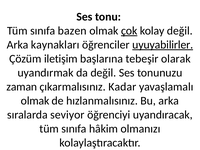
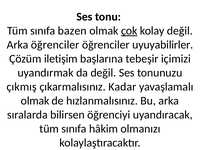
Arka kaynakları: kaynakları -> öğrenciler (55, 45)
uyuyabilirler underline: present -> none (163, 45)
olarak: olarak -> içimizi (176, 59)
zaman: zaman -> çıkmış (22, 87)
seviyor: seviyor -> bilirsen (67, 115)
